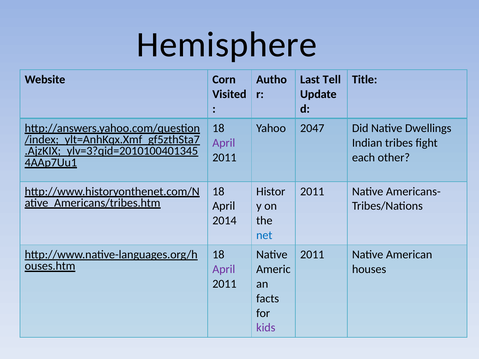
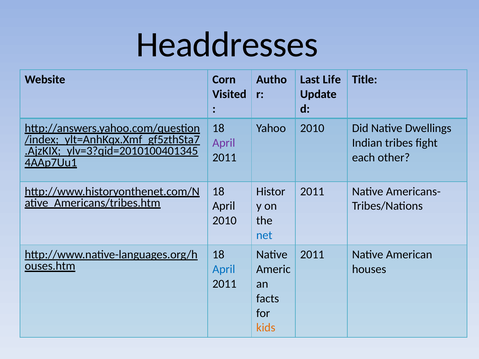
Hemisphere: Hemisphere -> Headdresses (227, 45)
Tell: Tell -> Life (332, 80)
Yahoo 2047: 2047 -> 2010 (312, 128)
2014: 2014 -> 2010 (224, 221)
April colour: purple -> blue (224, 269)
kids colour: purple -> orange (266, 328)
